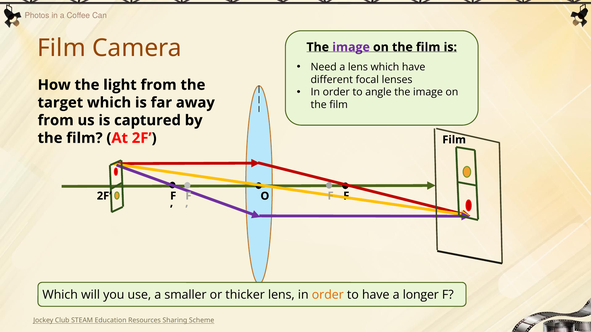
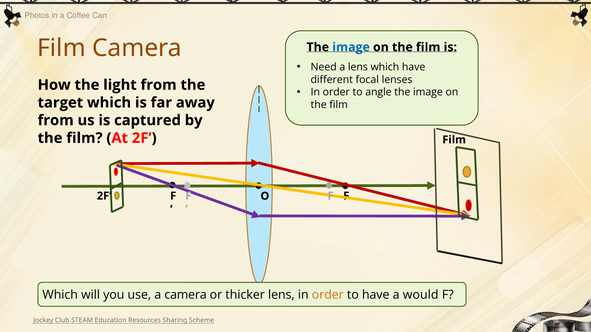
image colour: purple -> blue (351, 47)
a smaller: smaller -> camera (186, 295)
longer: longer -> would (421, 295)
